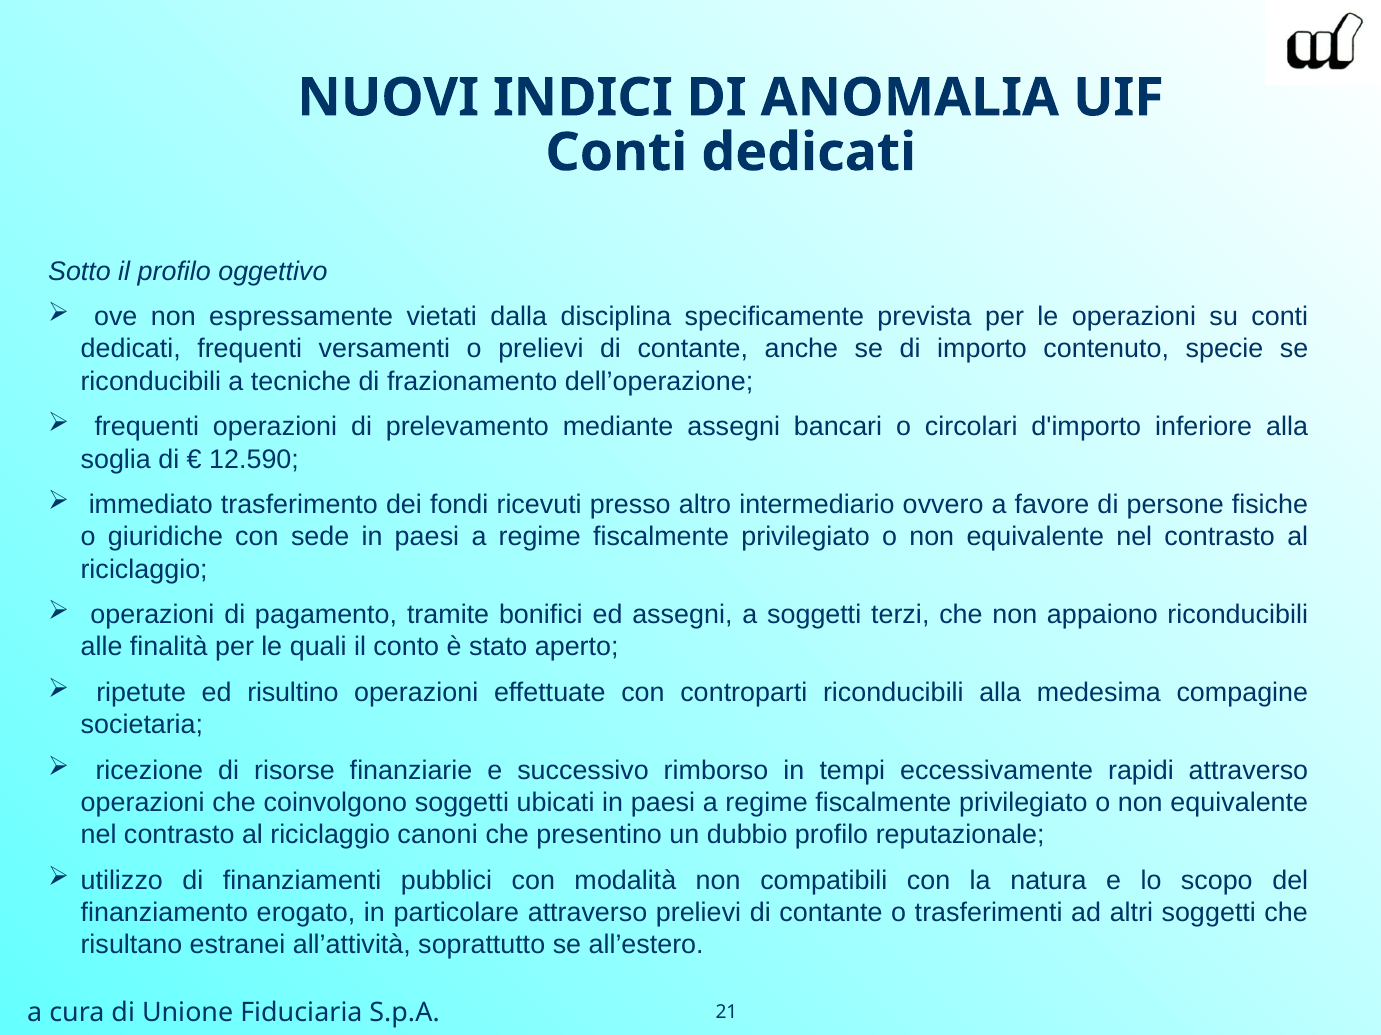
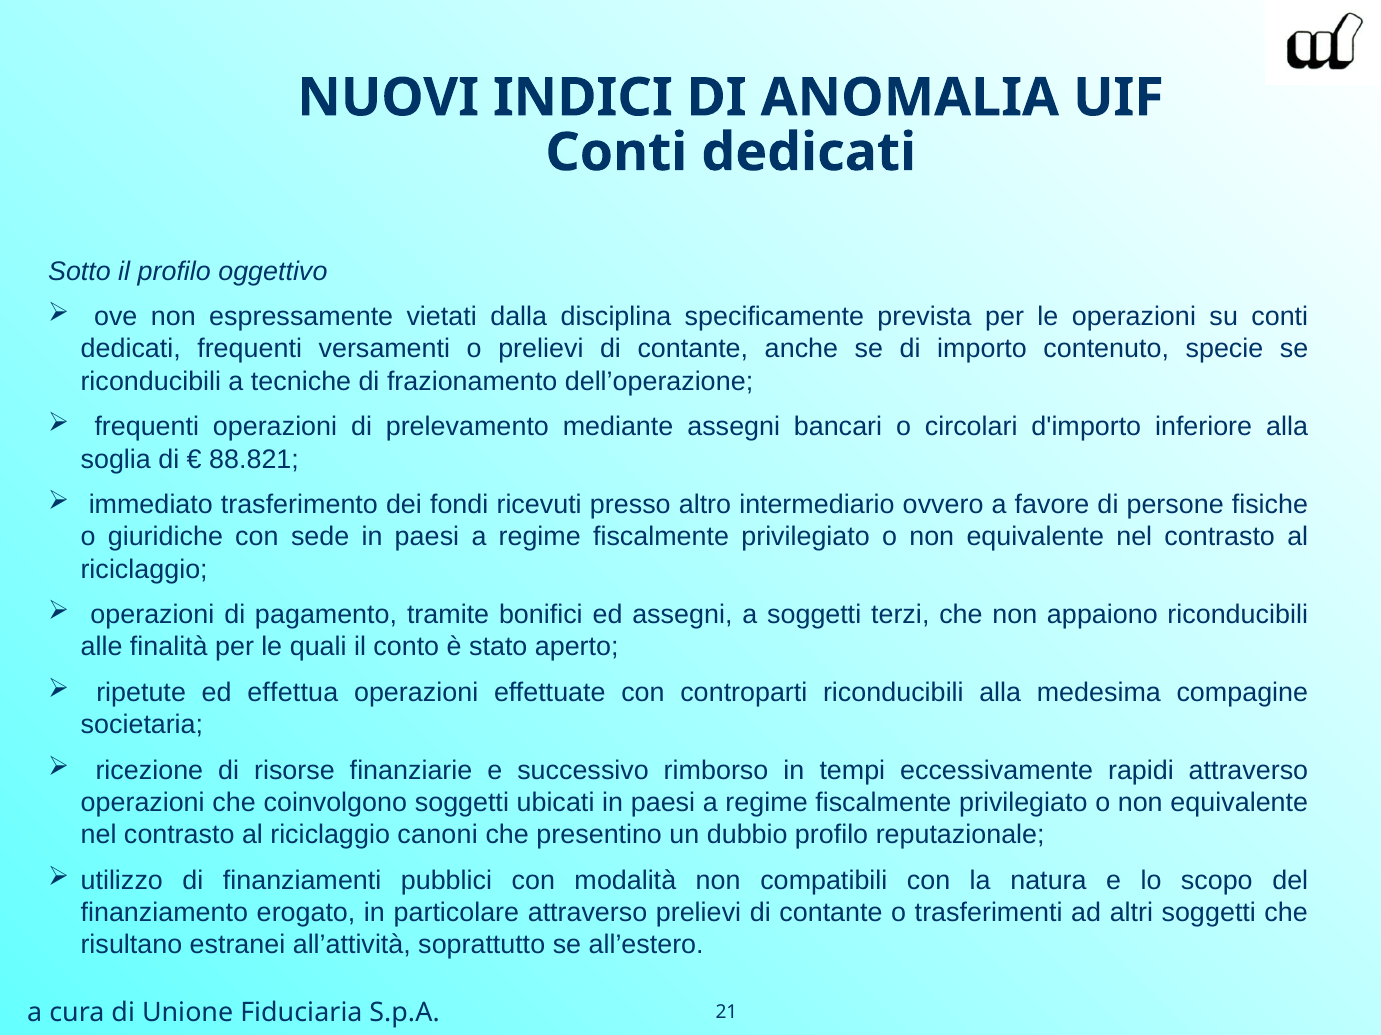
12.590: 12.590 -> 88.821 (254, 460)
risultino: risultino -> effettua (293, 693)
